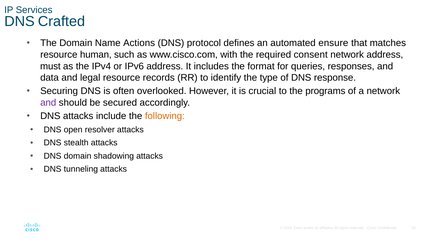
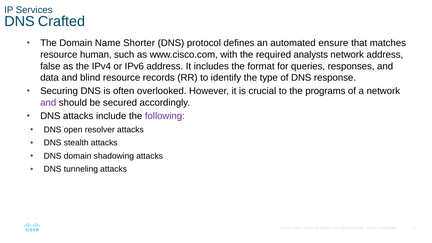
Actions: Actions -> Shorter (139, 43)
consent: consent -> analysts (311, 55)
must: must -> false (50, 66)
legal: legal -> blind (90, 78)
following colour: orange -> purple (165, 116)
